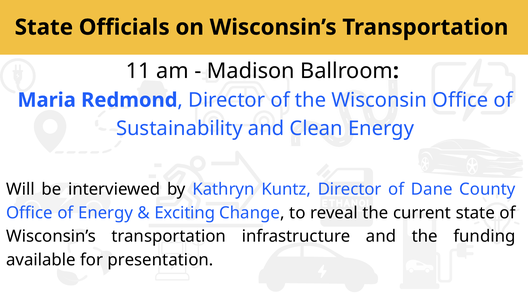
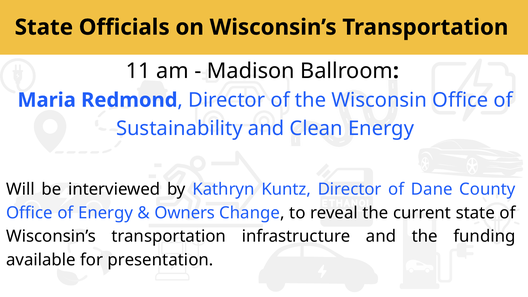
Exciting: Exciting -> Owners (185, 213)
